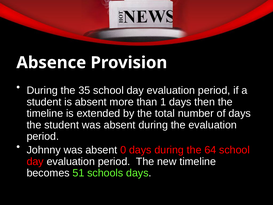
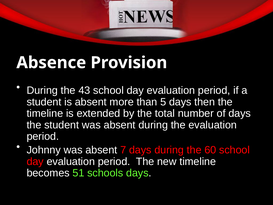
35: 35 -> 43 (84, 90)
1: 1 -> 5 (163, 102)
0: 0 -> 7 (123, 150)
64: 64 -> 60 (210, 150)
